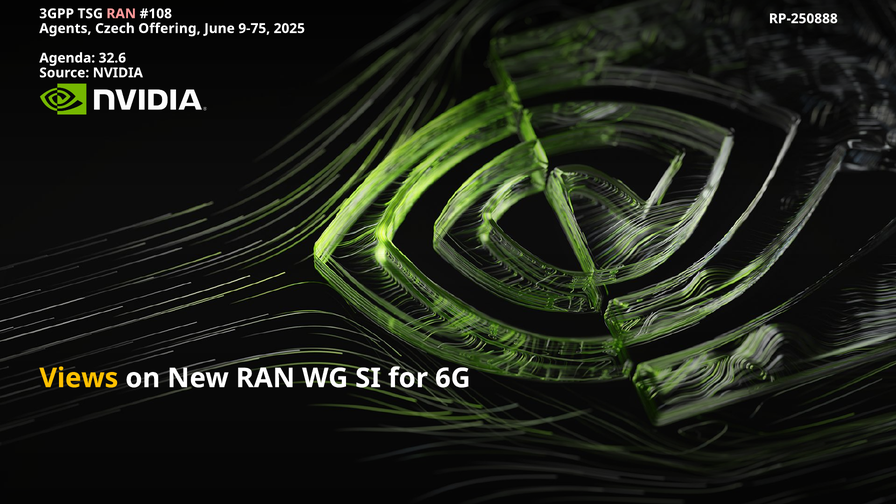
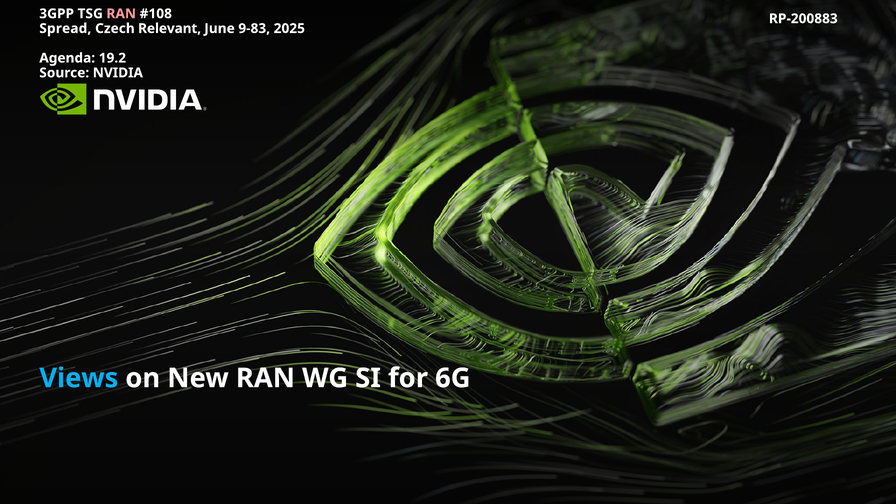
RP-250888: RP-250888 -> RP-200883 (803, 19)
Agents: Agents -> Spread (65, 29)
Offering: Offering -> Relevant (170, 29)
9-75: 9-75 -> 9-83 (254, 29)
32.6: 32.6 -> 19.2 (112, 58)
Views colour: yellow -> light blue (79, 378)
